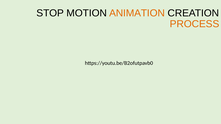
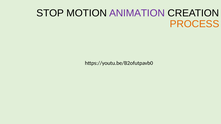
ANIMATION colour: orange -> purple (137, 13)
